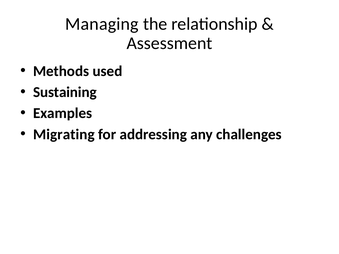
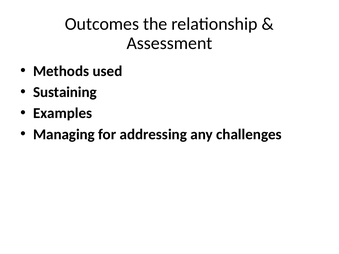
Managing: Managing -> Outcomes (102, 24)
Migrating: Migrating -> Managing (64, 134)
